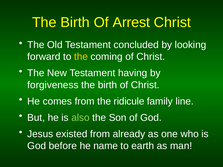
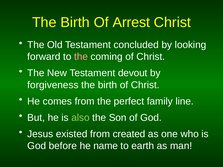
the colour: yellow -> pink (81, 57)
having: having -> devout (133, 73)
ridicule: ridicule -> perfect (129, 101)
already: already -> created (129, 134)
